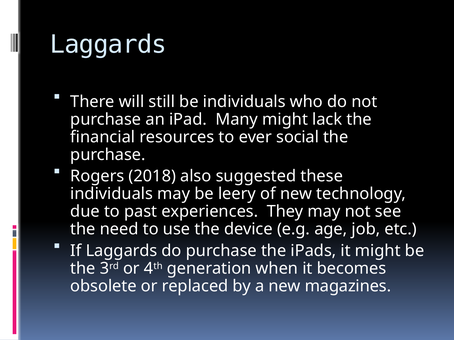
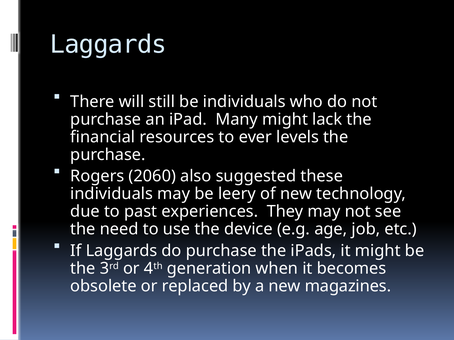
social: social -> levels (298, 137)
2018: 2018 -> 2060 (152, 177)
